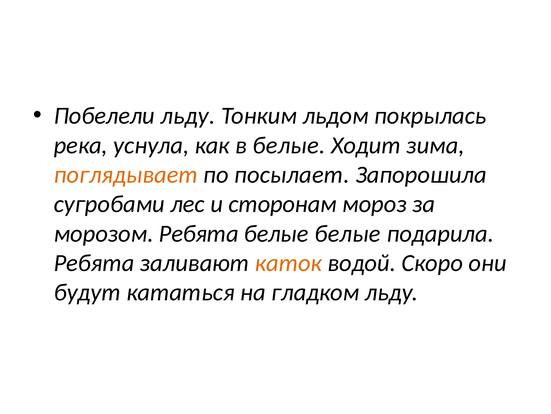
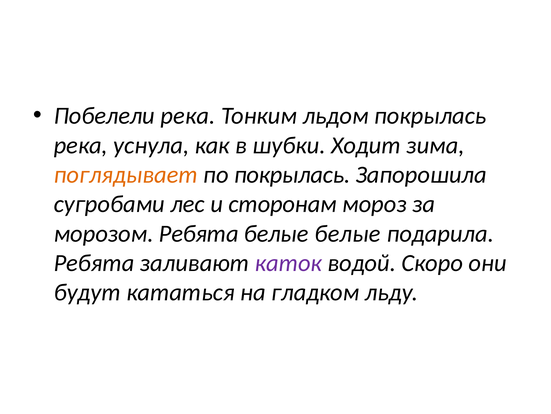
Побелели льду: льду -> река (188, 116)
в белые: белые -> шубки (289, 145)
по посылает: посылает -> покрылась (292, 174)
каток colour: orange -> purple (288, 263)
